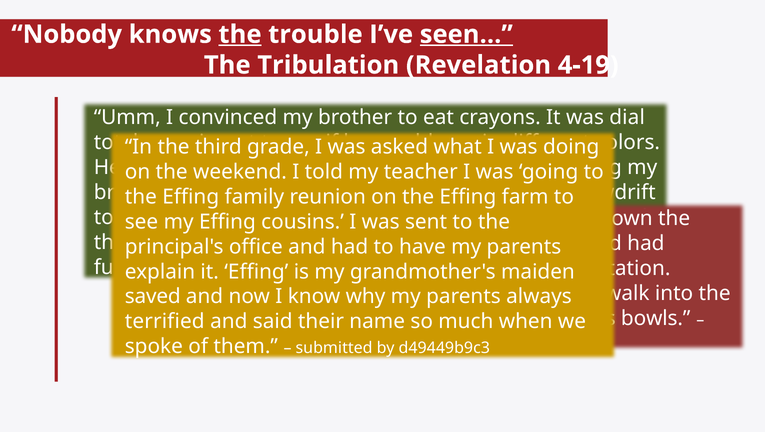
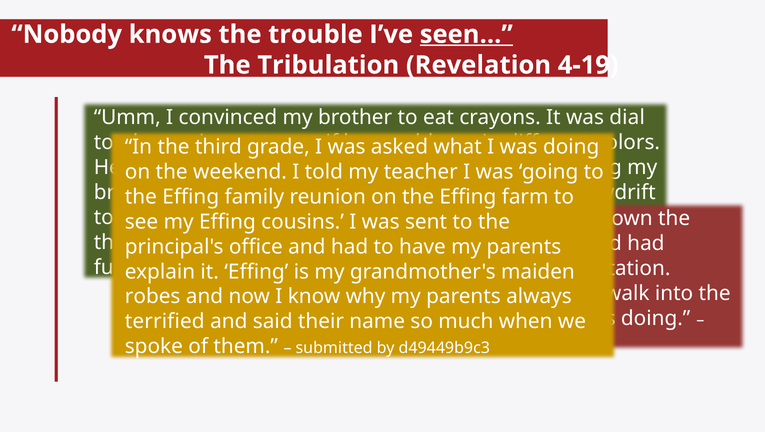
the underline: present -> none (240, 34)
saved: saved -> robes (153, 296)
bowls: bowls -> doing (656, 318)
